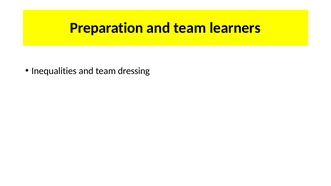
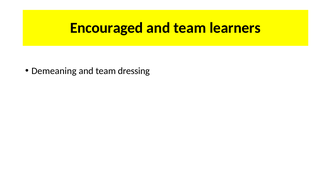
Preparation: Preparation -> Encouraged (107, 28)
Inequalities: Inequalities -> Demeaning (54, 71)
